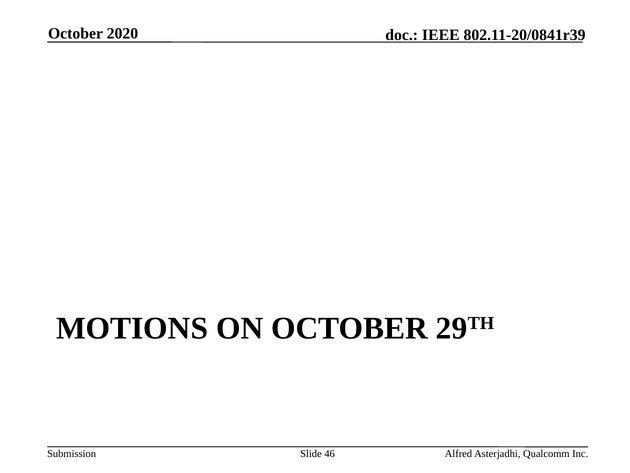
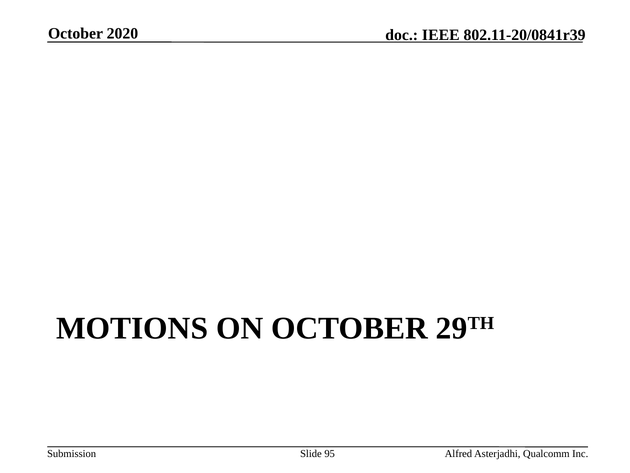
46: 46 -> 95 (330, 453)
